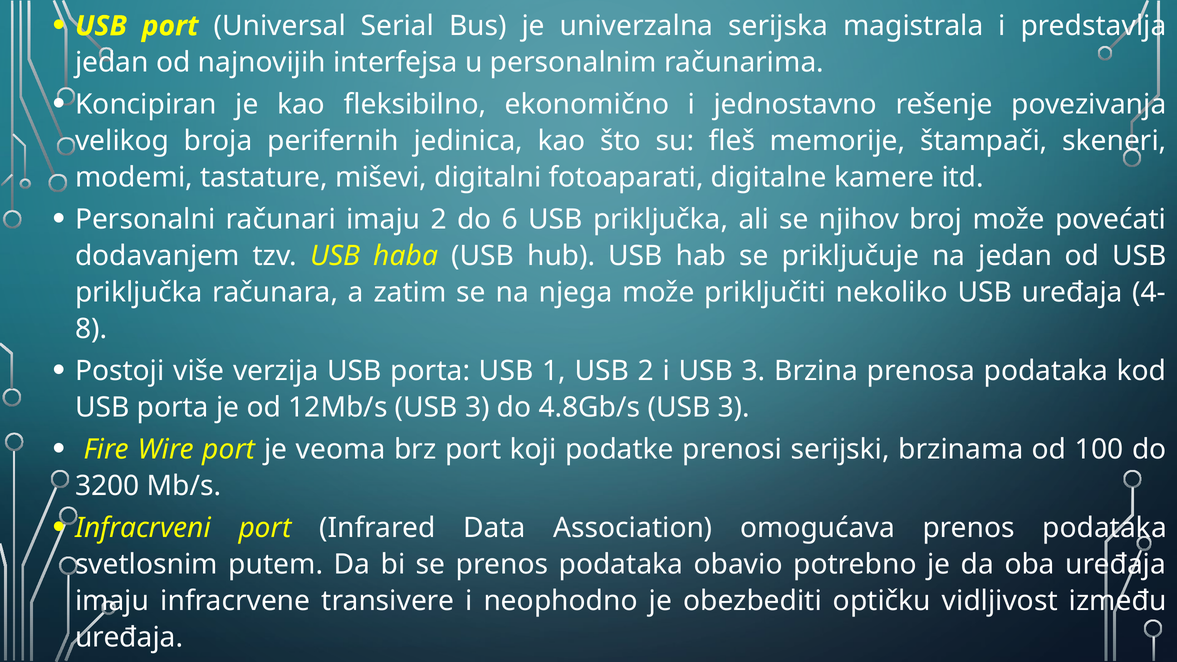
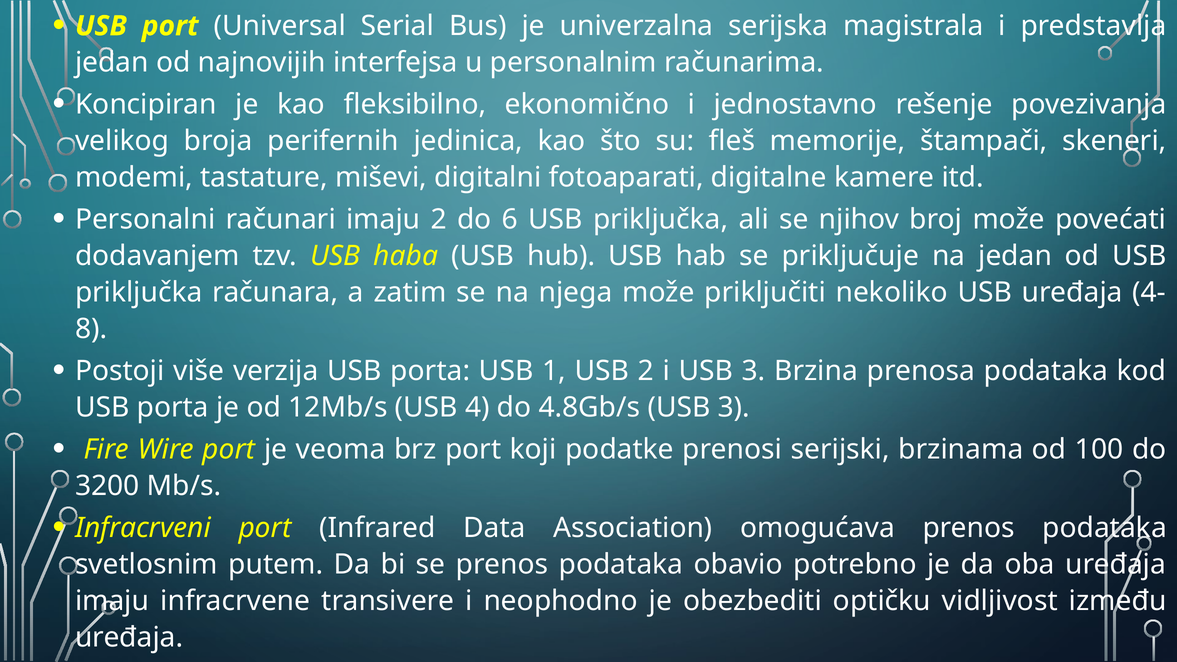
12Mb/s USB 3: 3 -> 4 (477, 407)
